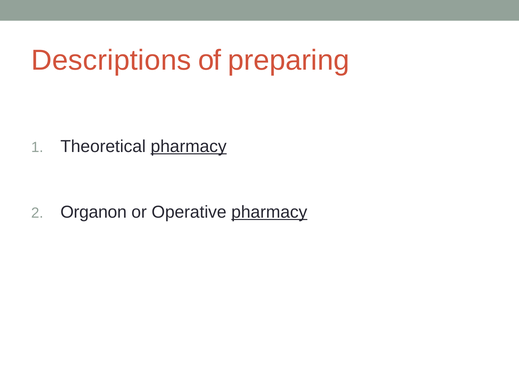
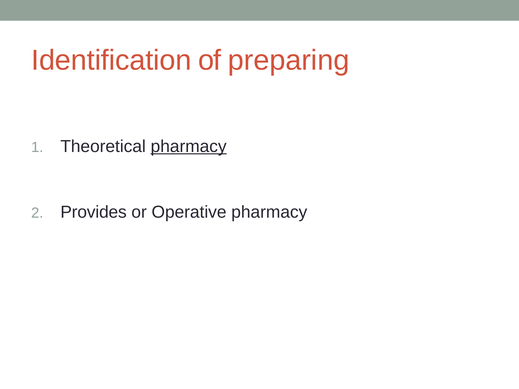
Descriptions: Descriptions -> Identification (111, 60)
Organon: Organon -> Provides (94, 212)
pharmacy underline: present -> none (269, 212)
